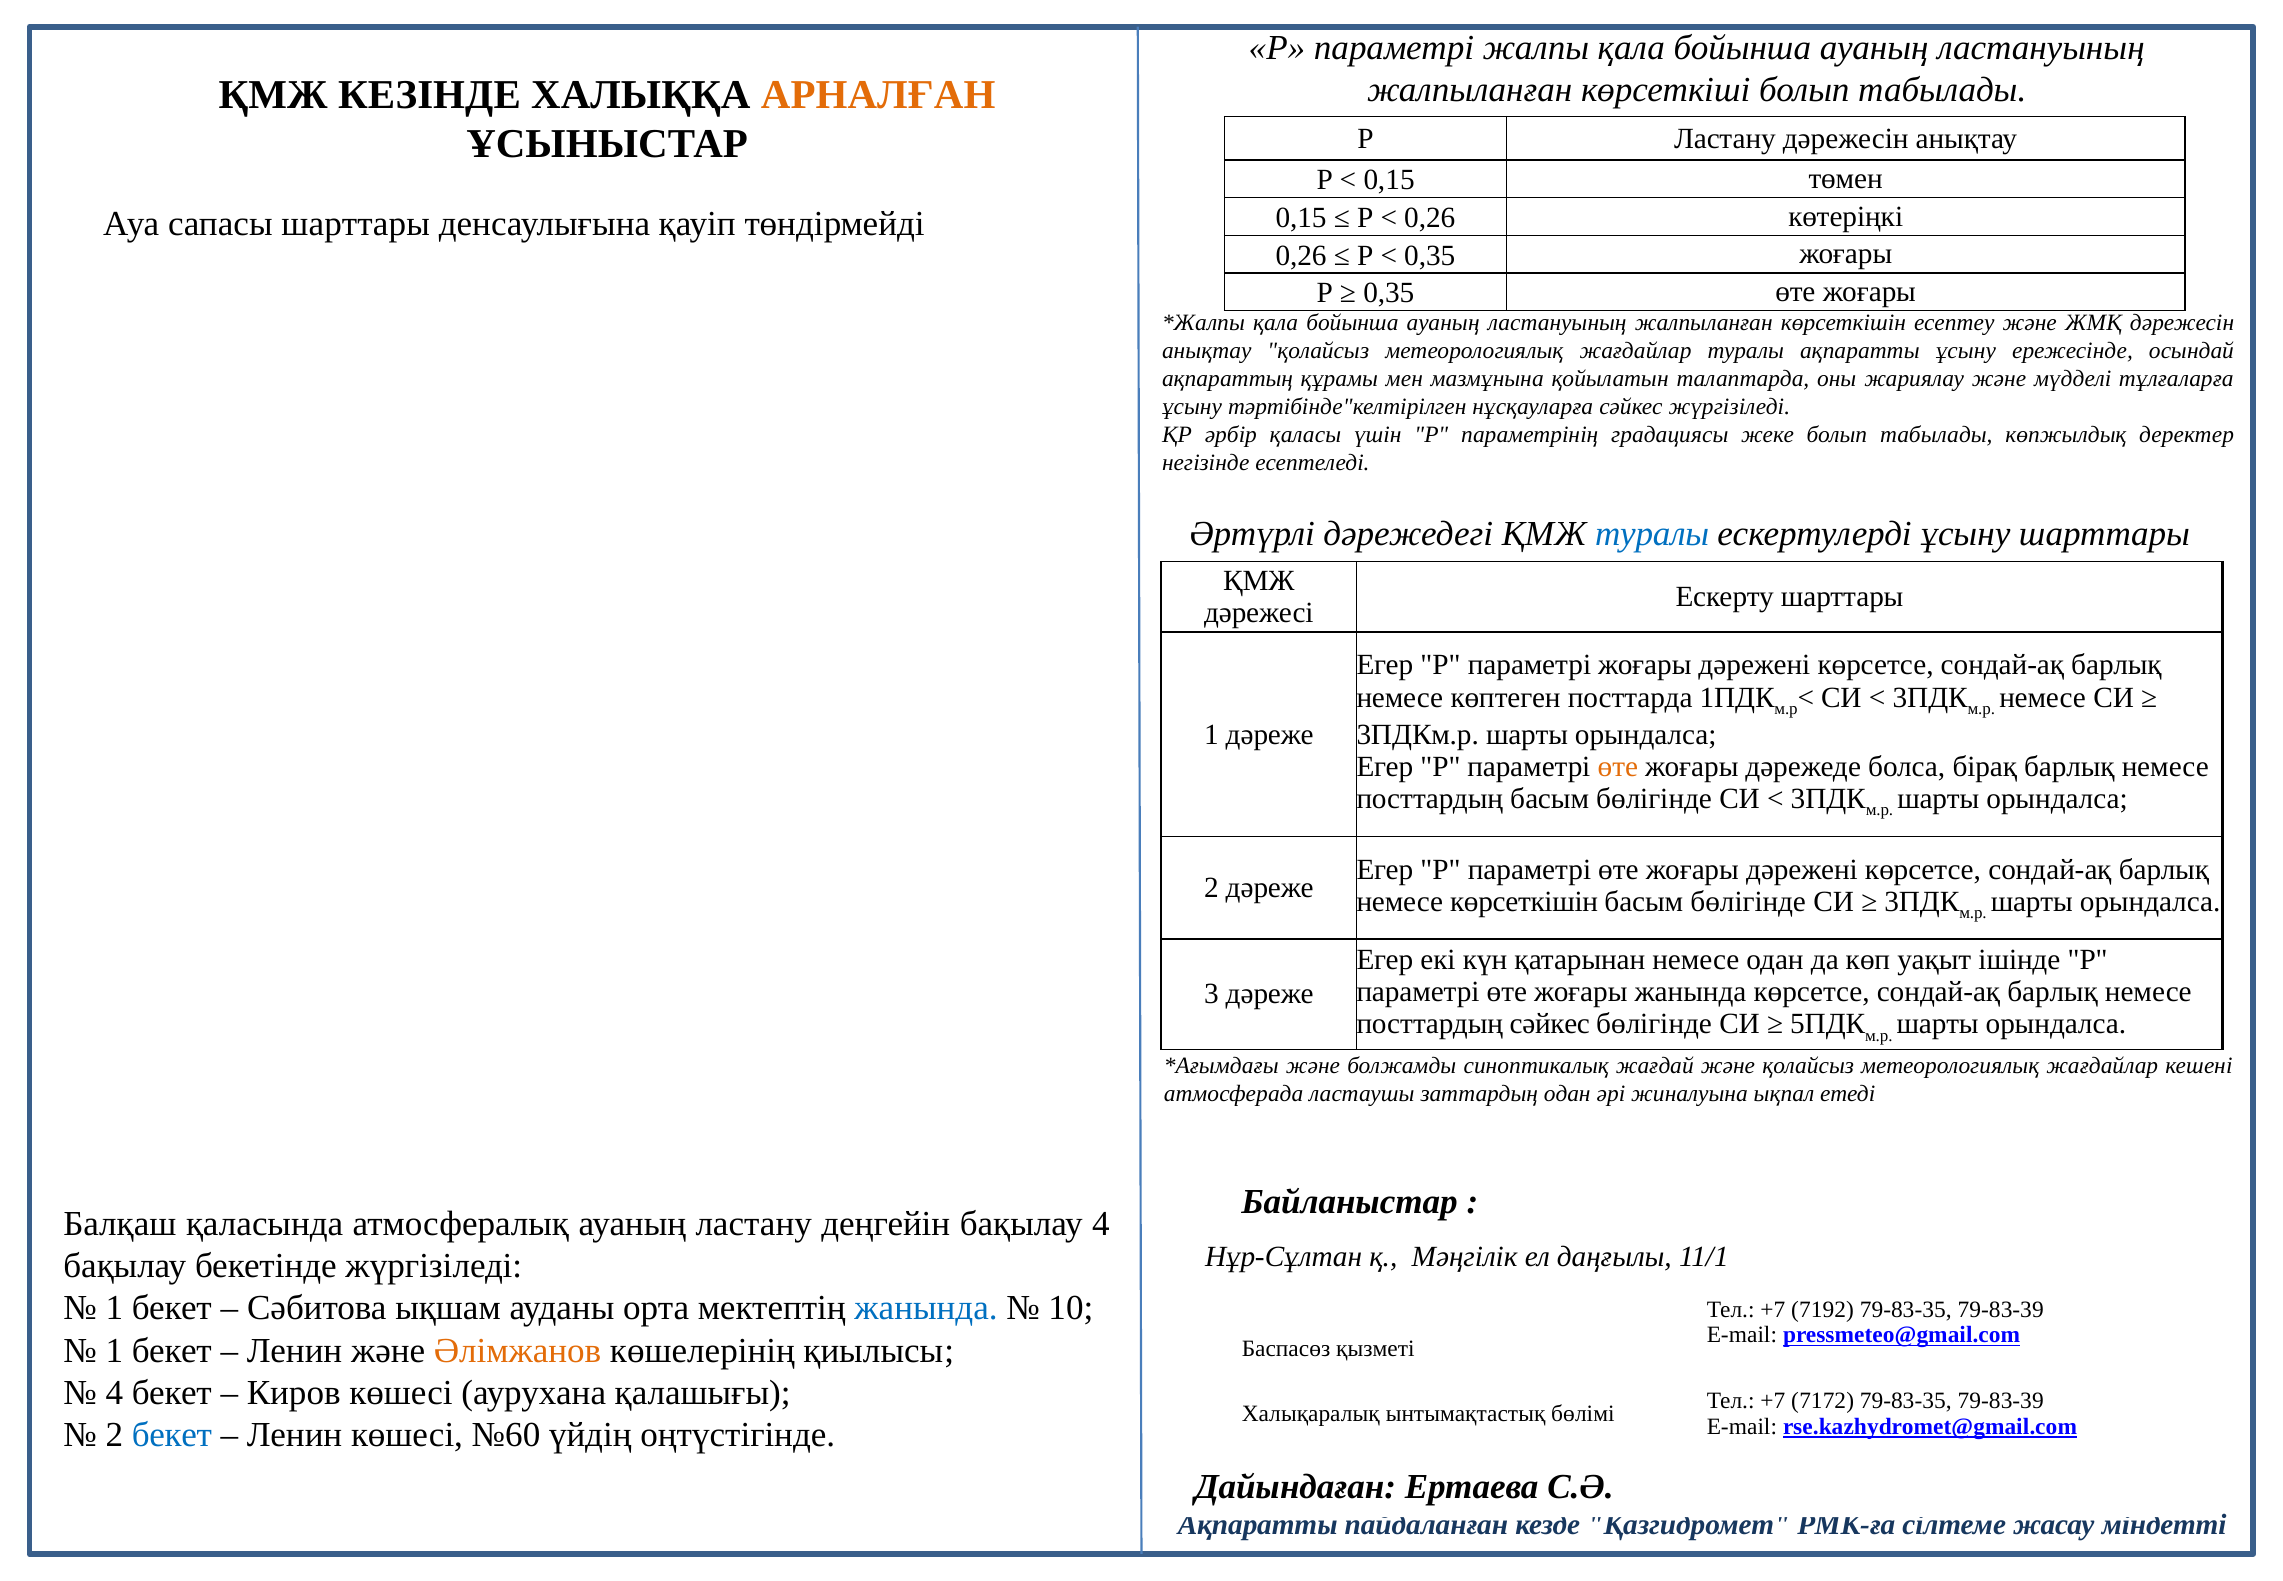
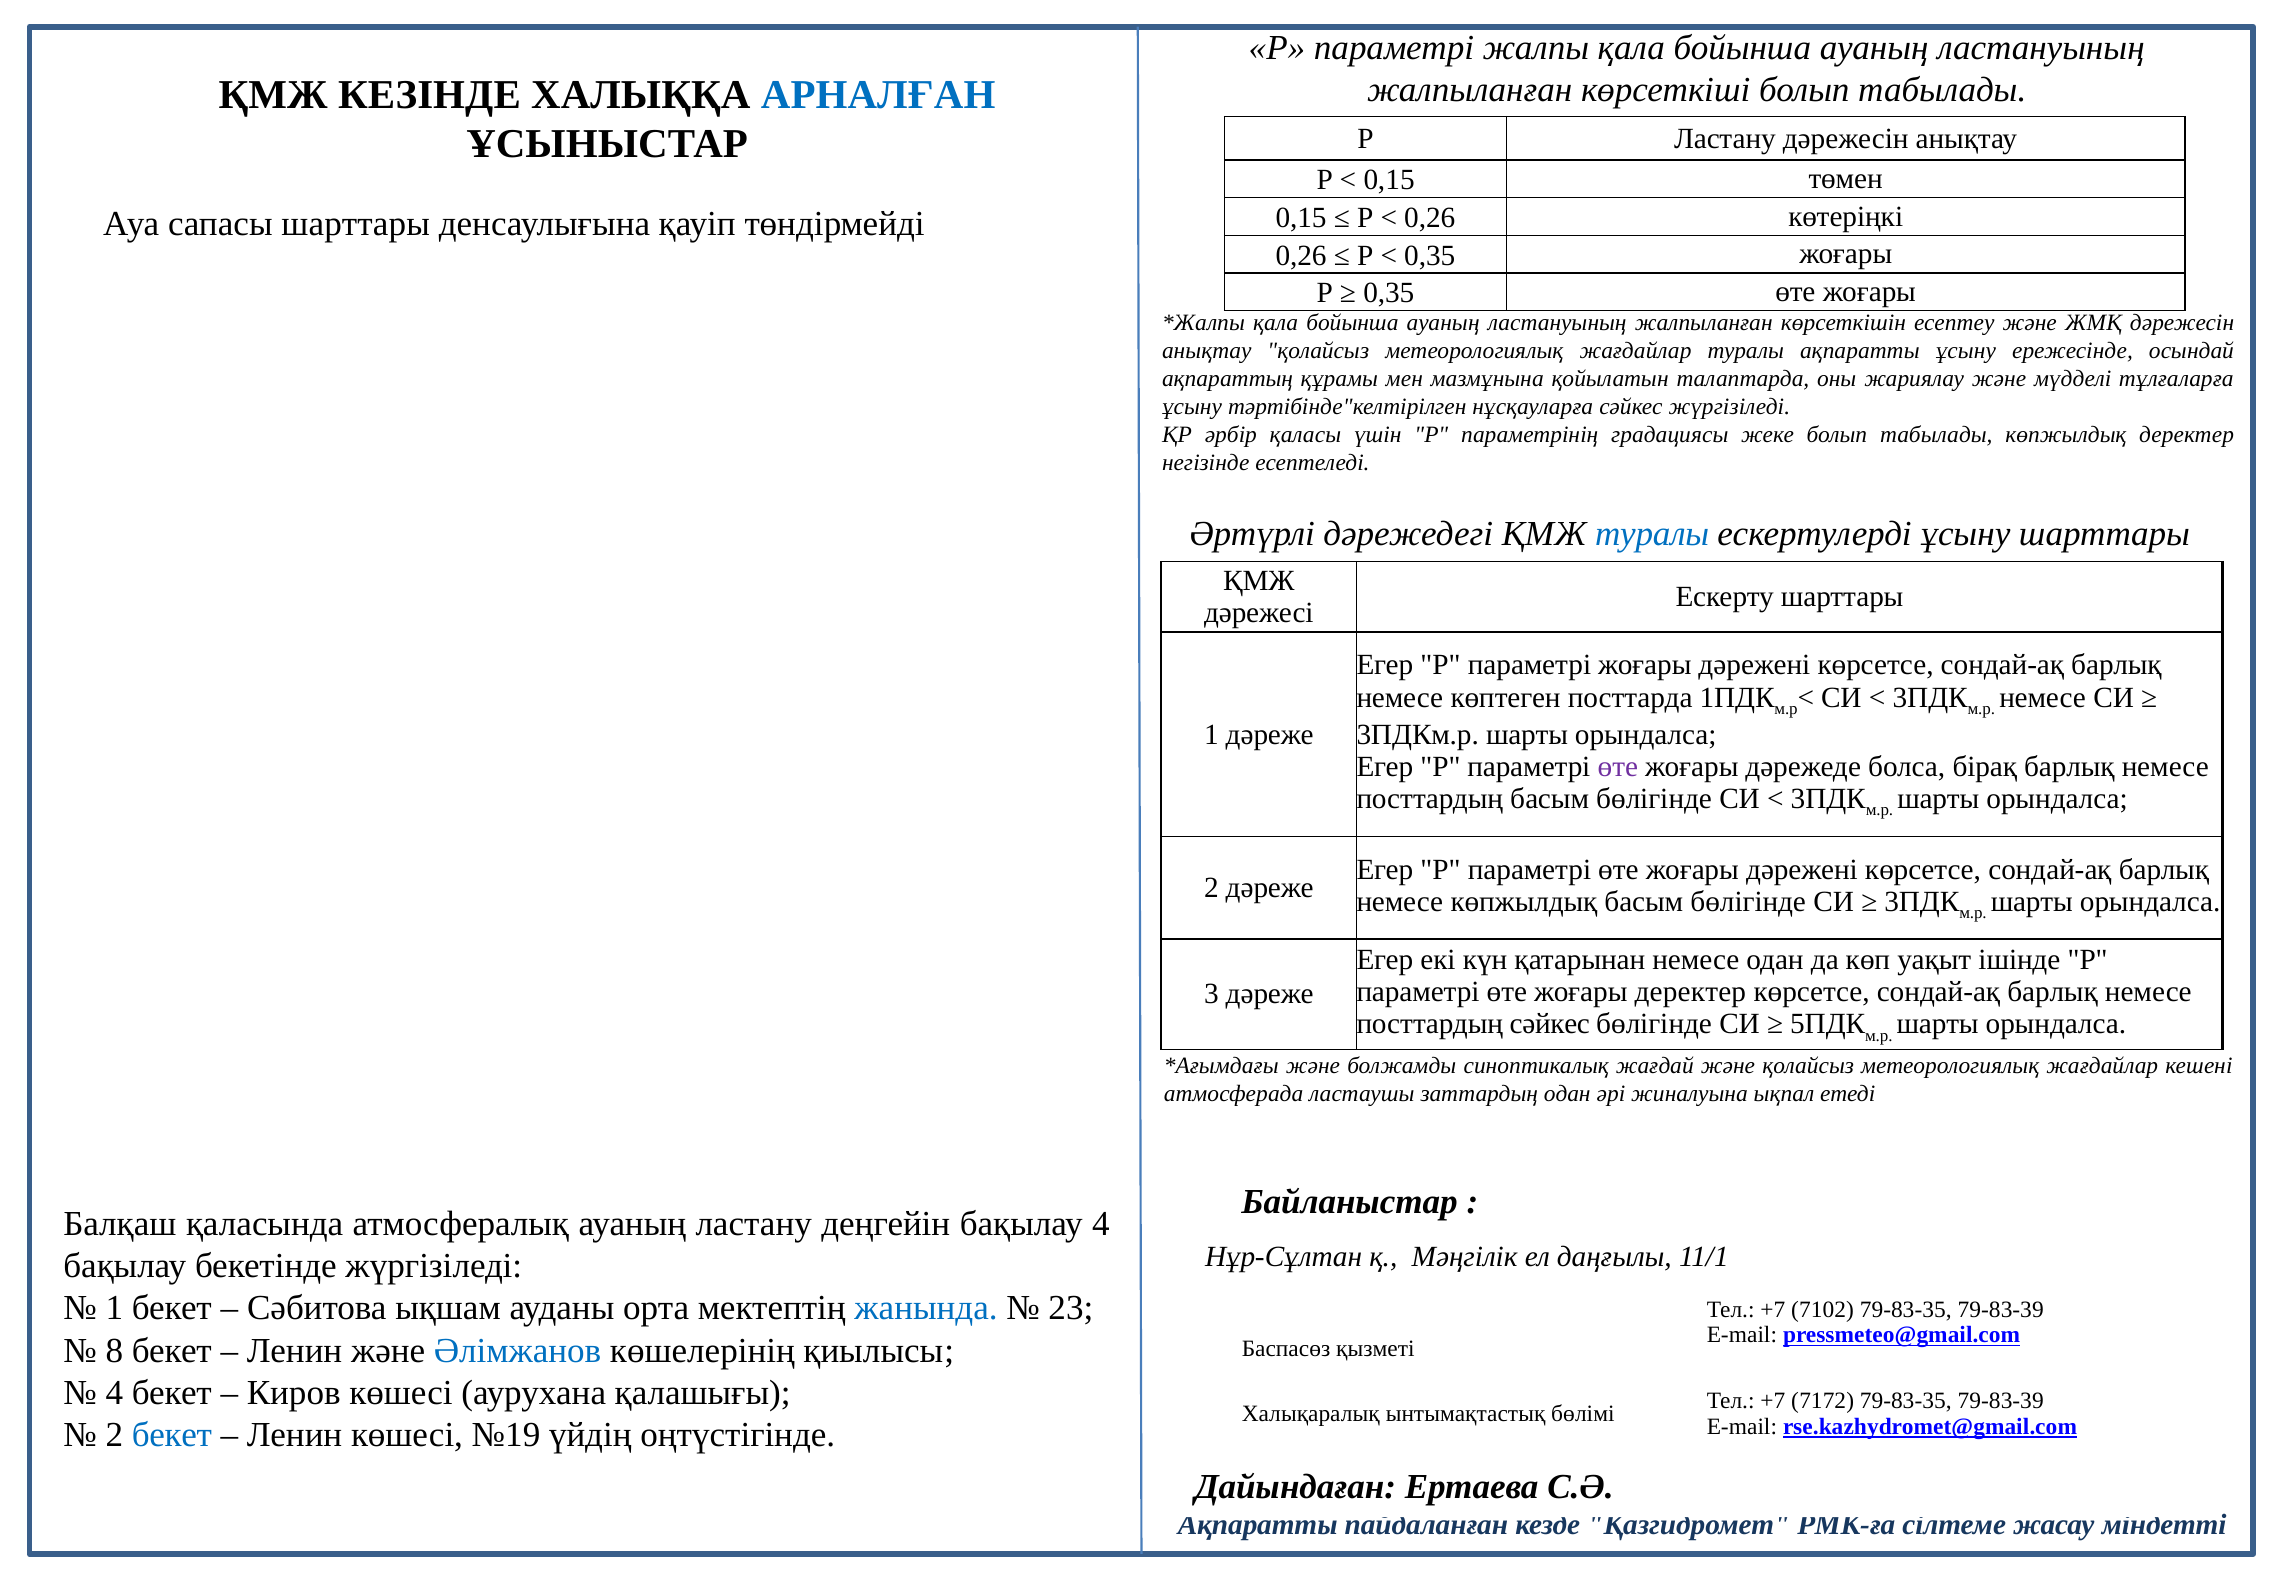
АРНАЛҒАН colour: orange -> blue (878, 94)
өте colour: orange -> purple (1618, 766)
немесе көрсеткішін: көрсеткішін -> көпжылдық (1524, 901)
жоғары жанында: жанында -> деректер (1690, 992)
10: 10 -> 23 (1071, 1308)
7192: 7192 -> 7102 (1823, 1309)
1: 1 -> 8 (114, 1350)
Әлімжанов colour: orange -> blue (518, 1350)
№60: №60 -> №19 (506, 1434)
